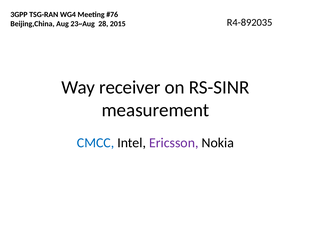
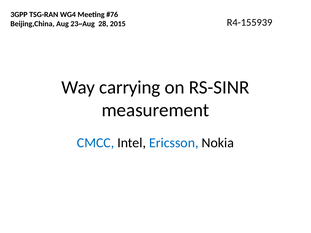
R4-892035: R4-892035 -> R4-155939 (250, 22)
receiver: receiver -> carrying (130, 87)
Ericsson colour: purple -> blue (174, 143)
